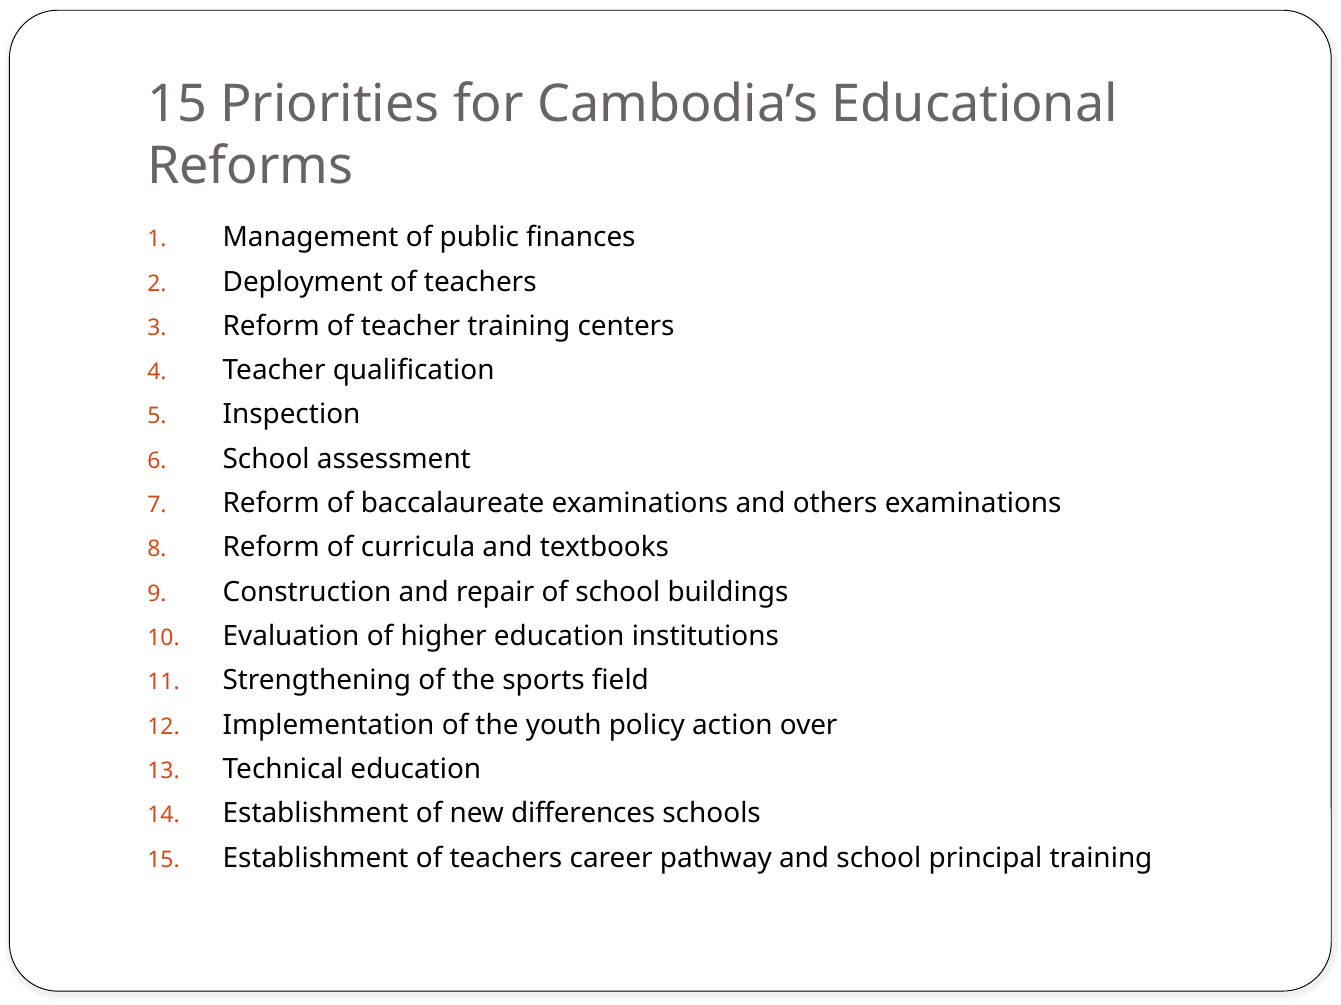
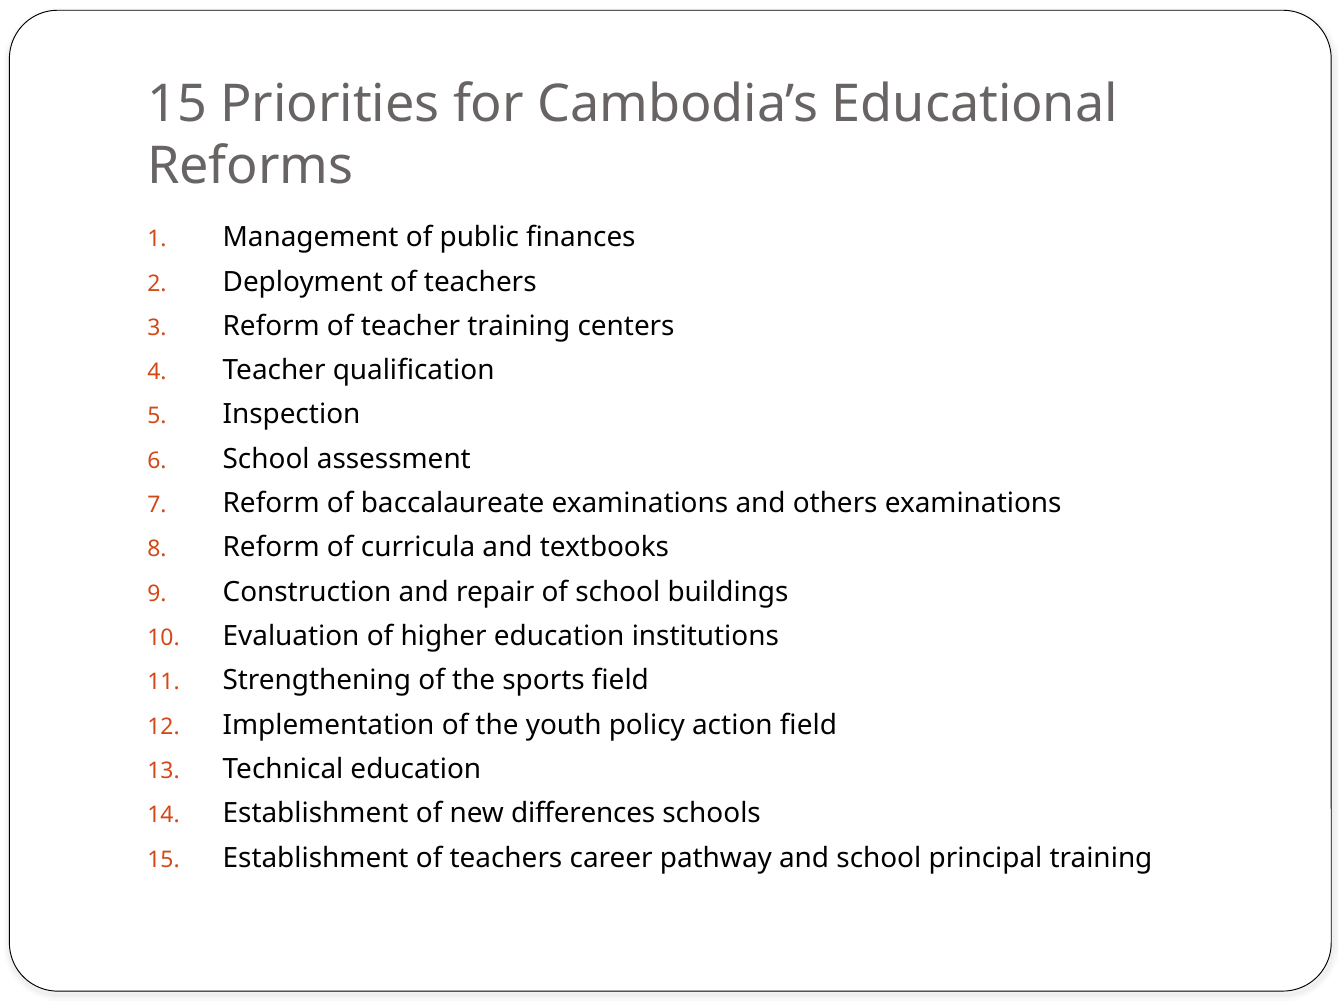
action over: over -> field (808, 725)
